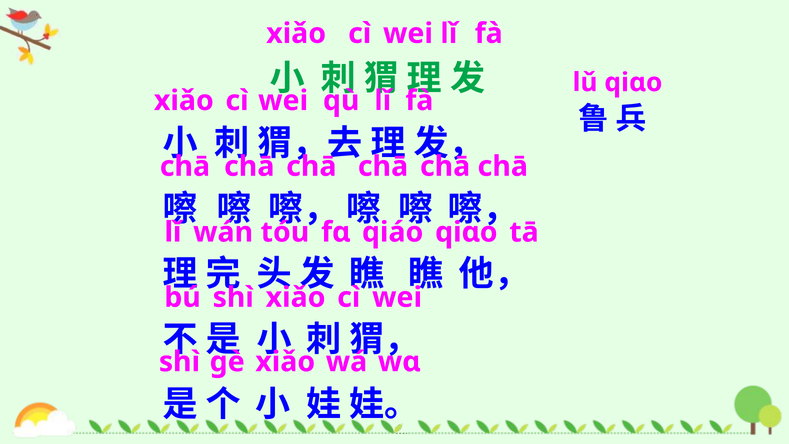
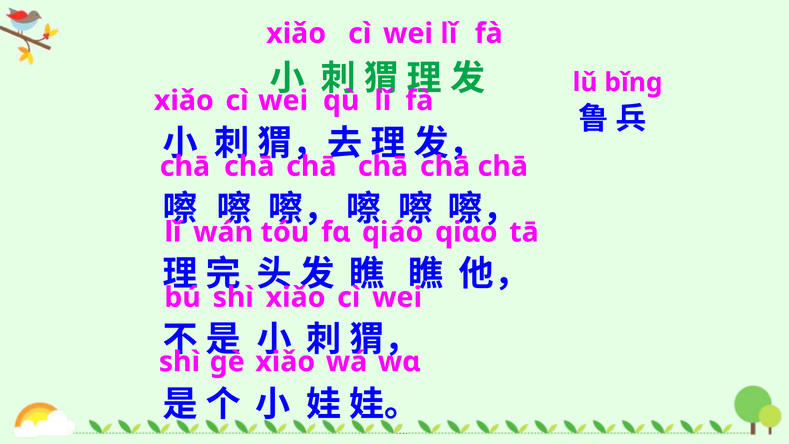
lǔ qiɑo: qiɑo -> bǐnɡ (633, 82)
